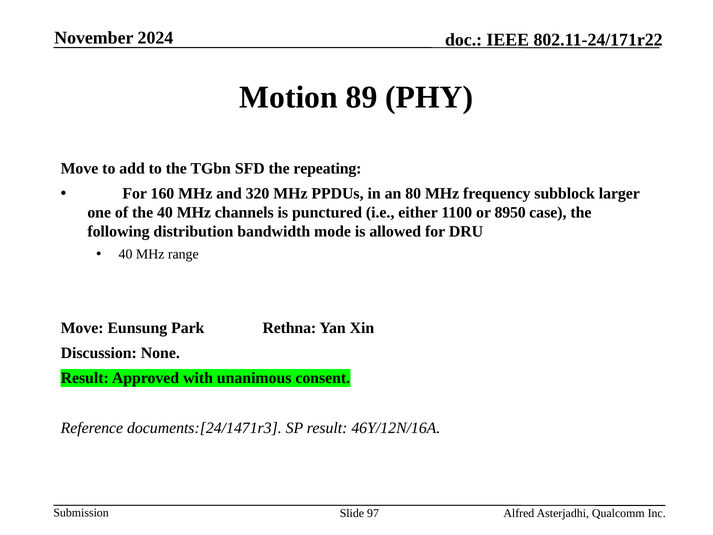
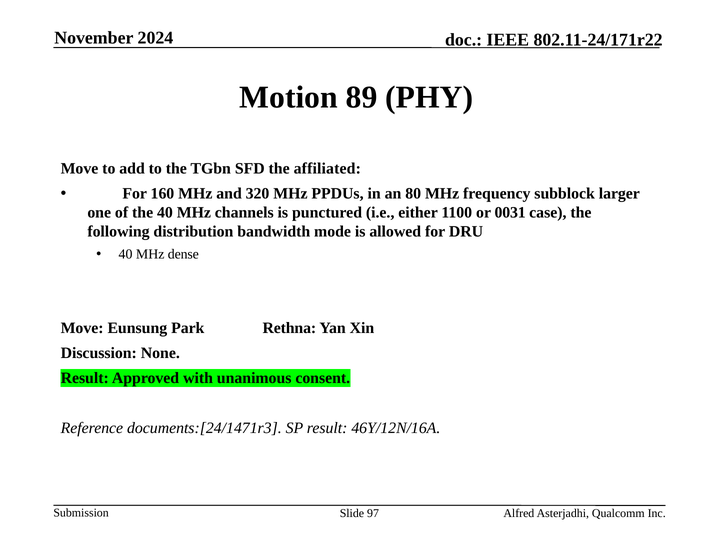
repeating: repeating -> affiliated (327, 169)
8950: 8950 -> 0031 (510, 213)
range: range -> dense (183, 254)
